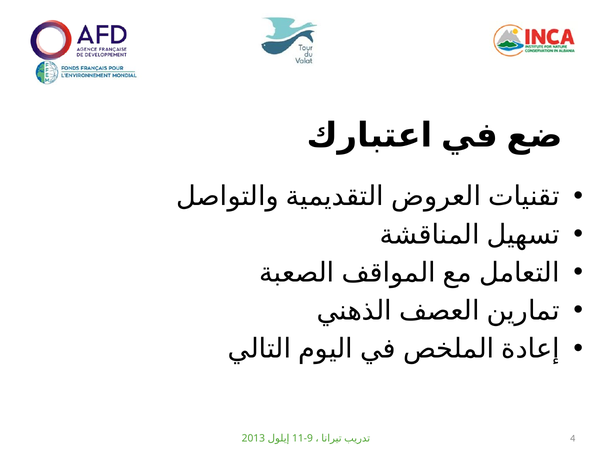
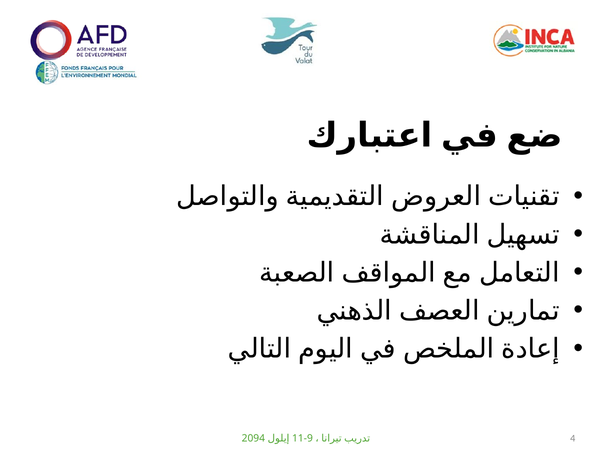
2013: 2013 -> 2094 (253, 438)
